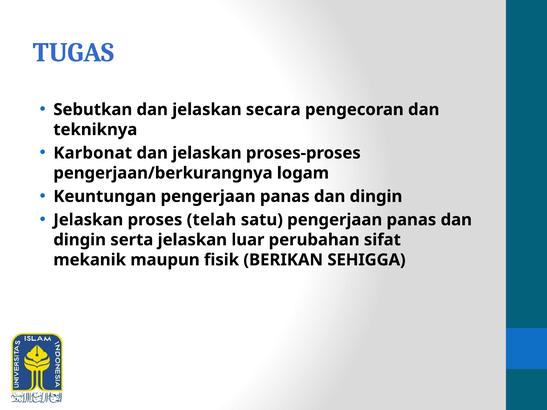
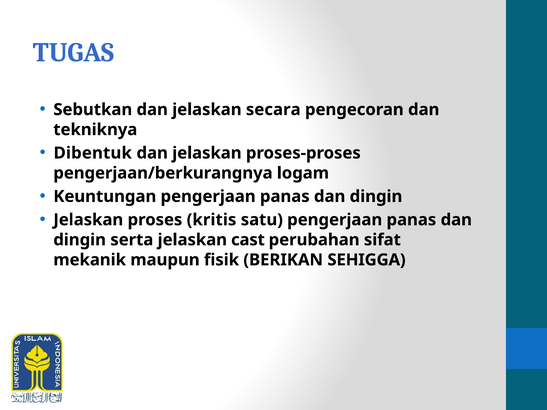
Karbonat: Karbonat -> Dibentuk (93, 153)
telah: telah -> kritis (212, 220)
luar: luar -> cast (248, 240)
